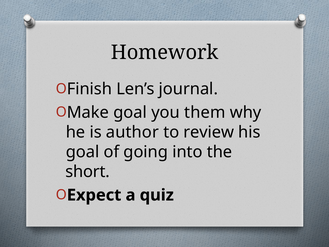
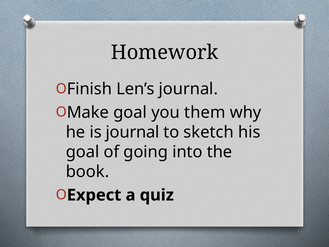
is author: author -> journal (133, 132)
review: review -> sketch (209, 132)
short: short -> book (88, 172)
